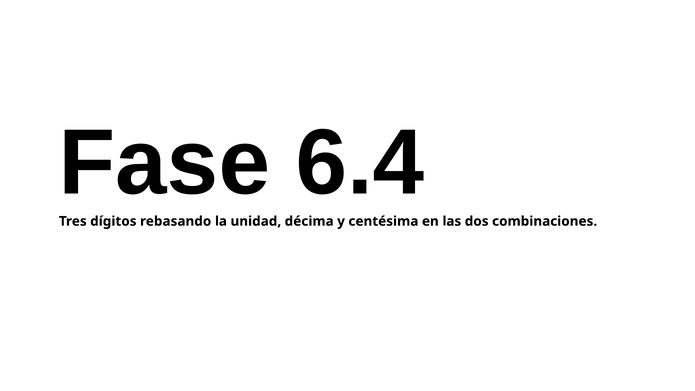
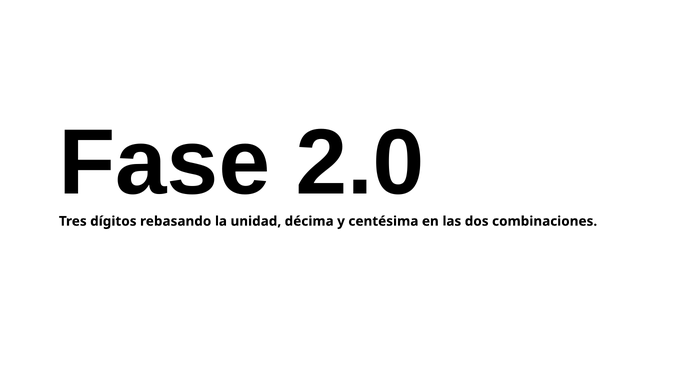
6.4: 6.4 -> 2.0 (360, 163)
